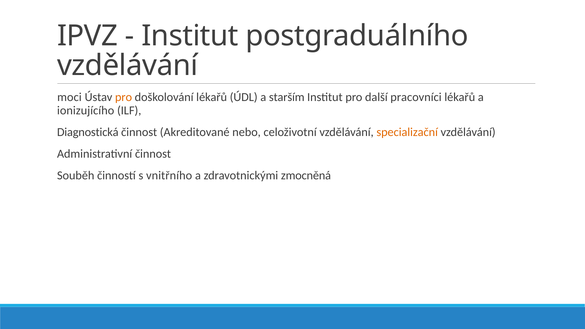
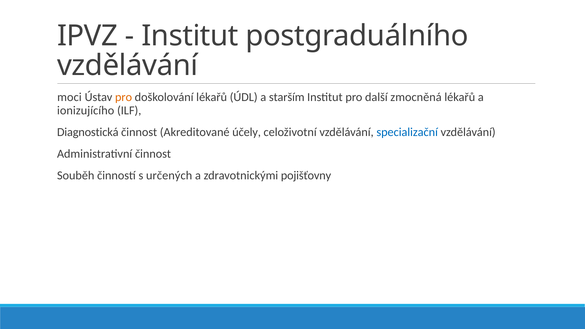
pracovníci: pracovníci -> zmocněná (416, 97)
nebo: nebo -> účely (247, 132)
specializační colour: orange -> blue (407, 132)
vnitřního: vnitřního -> určených (169, 176)
zmocněná: zmocněná -> pojišťovny (306, 176)
